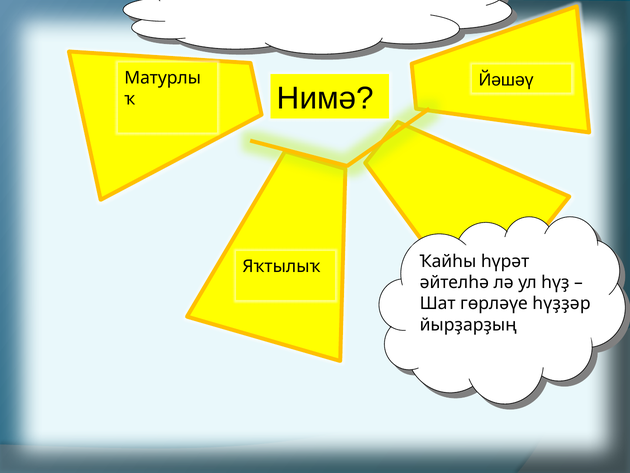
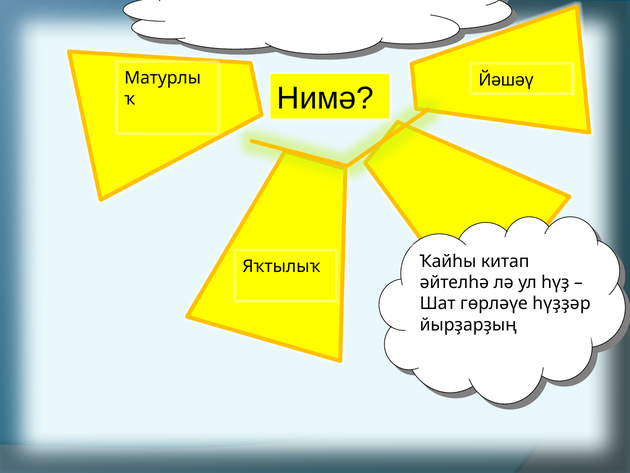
һүрәт: һүрәт -> китап (505, 261)
